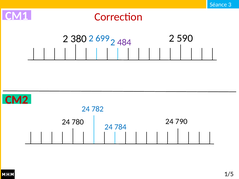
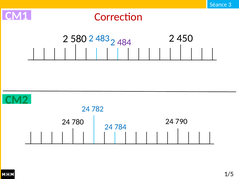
380: 380 -> 580 (79, 39)
590: 590 -> 450 (185, 38)
699: 699 -> 483 (103, 38)
CM2 colour: red -> green (17, 100)
